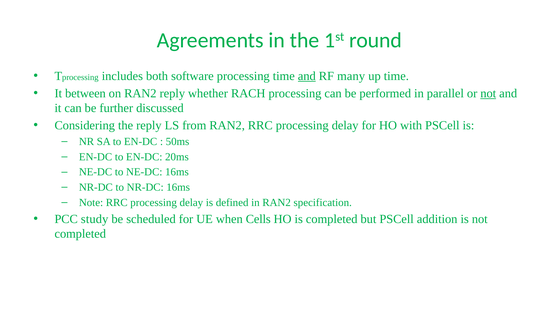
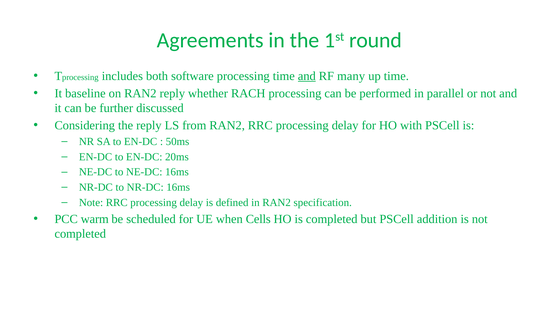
between: between -> baseline (85, 93)
not underline: present -> none (488, 93)
study: study -> warm (95, 219)
